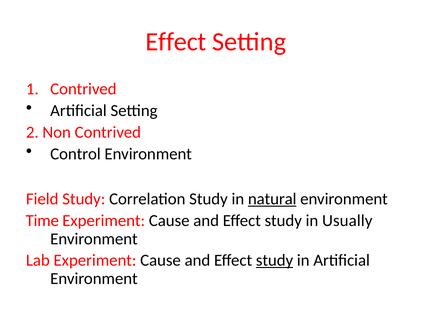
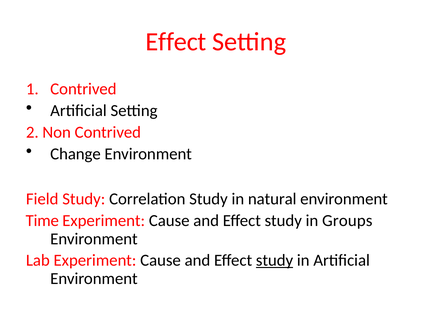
Control: Control -> Change (75, 154)
natural underline: present -> none (272, 199)
Usually: Usually -> Groups (347, 221)
